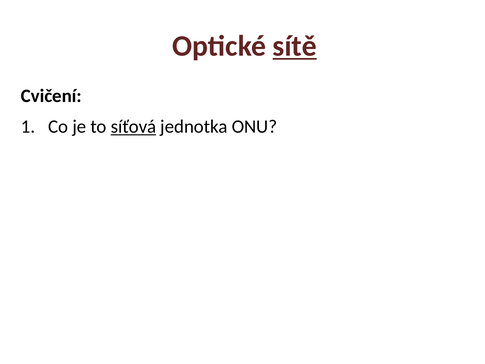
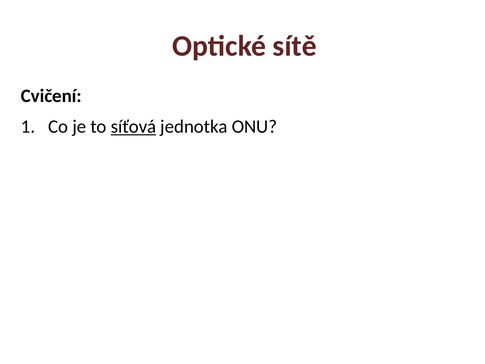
sítě underline: present -> none (295, 46)
